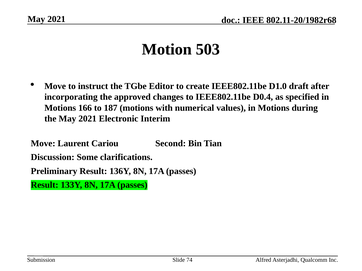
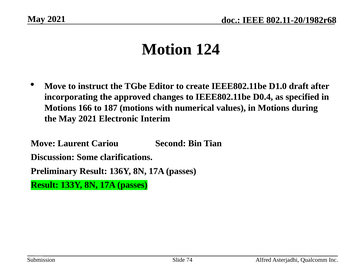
503: 503 -> 124 (208, 49)
